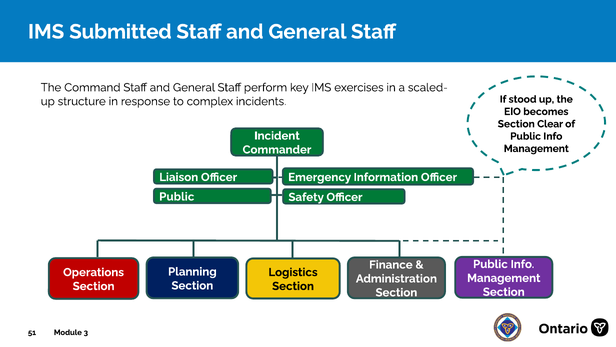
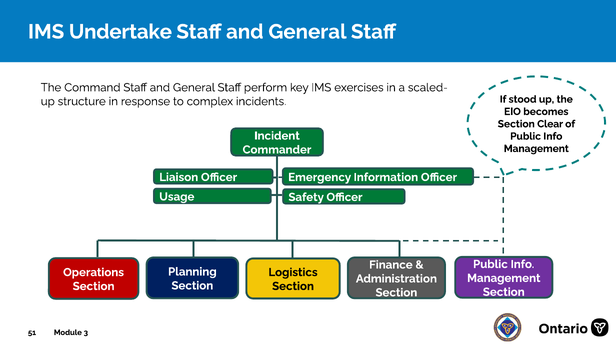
Submitted: Submitted -> Undertake (120, 32)
Public: Public -> Usage (177, 196)
